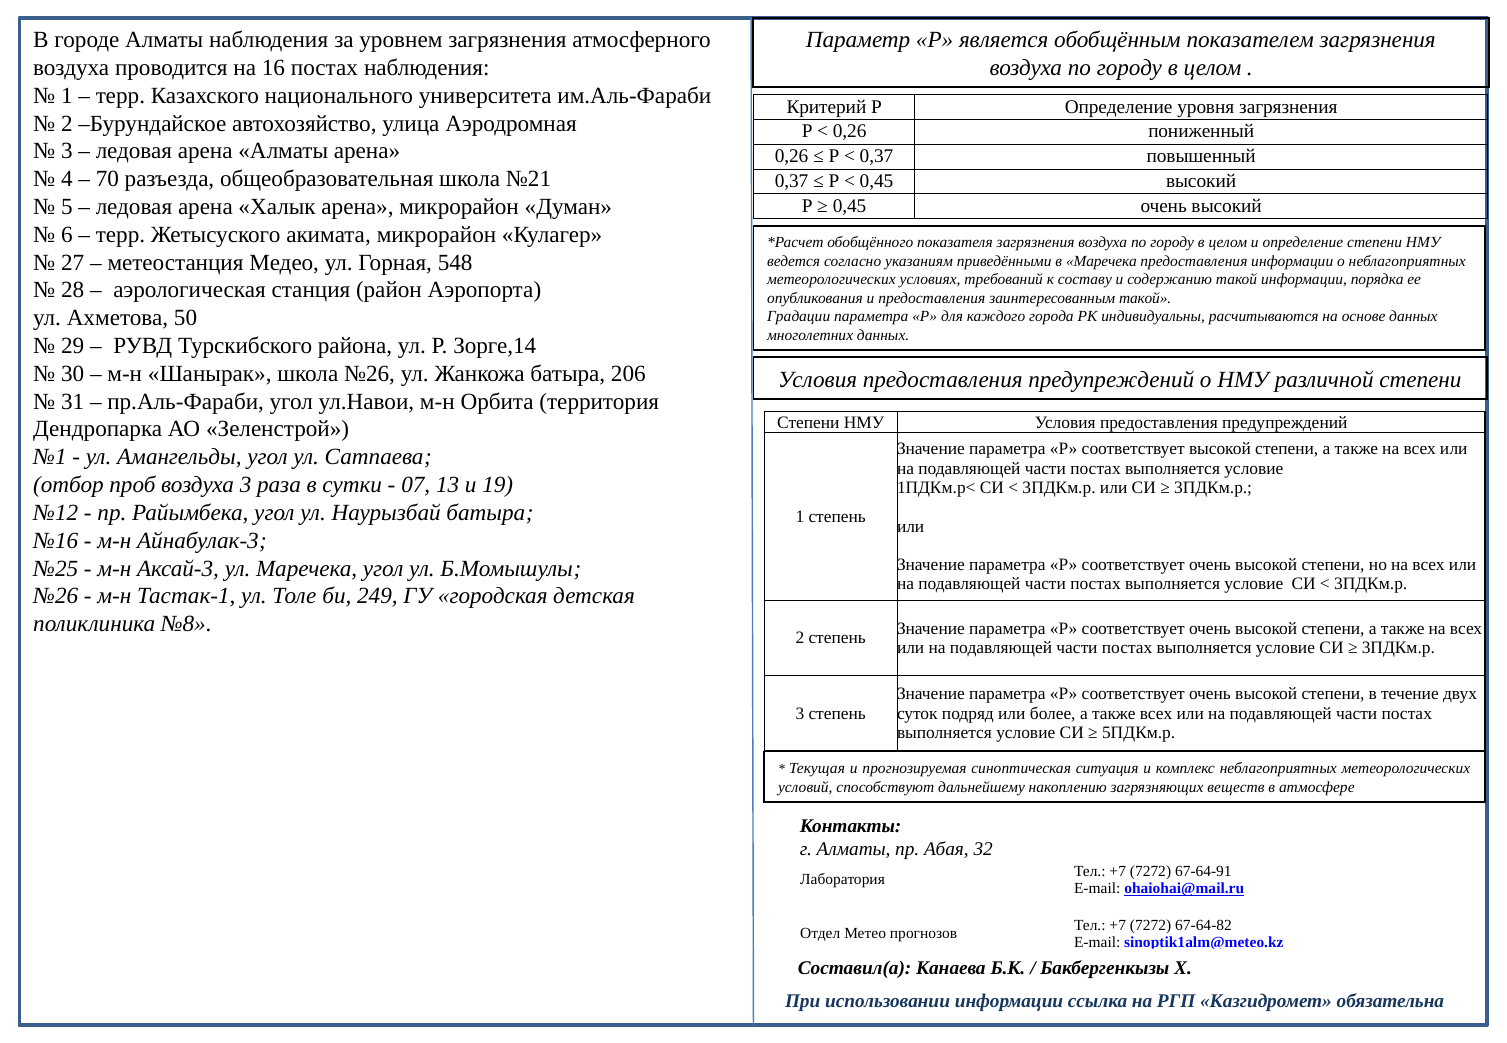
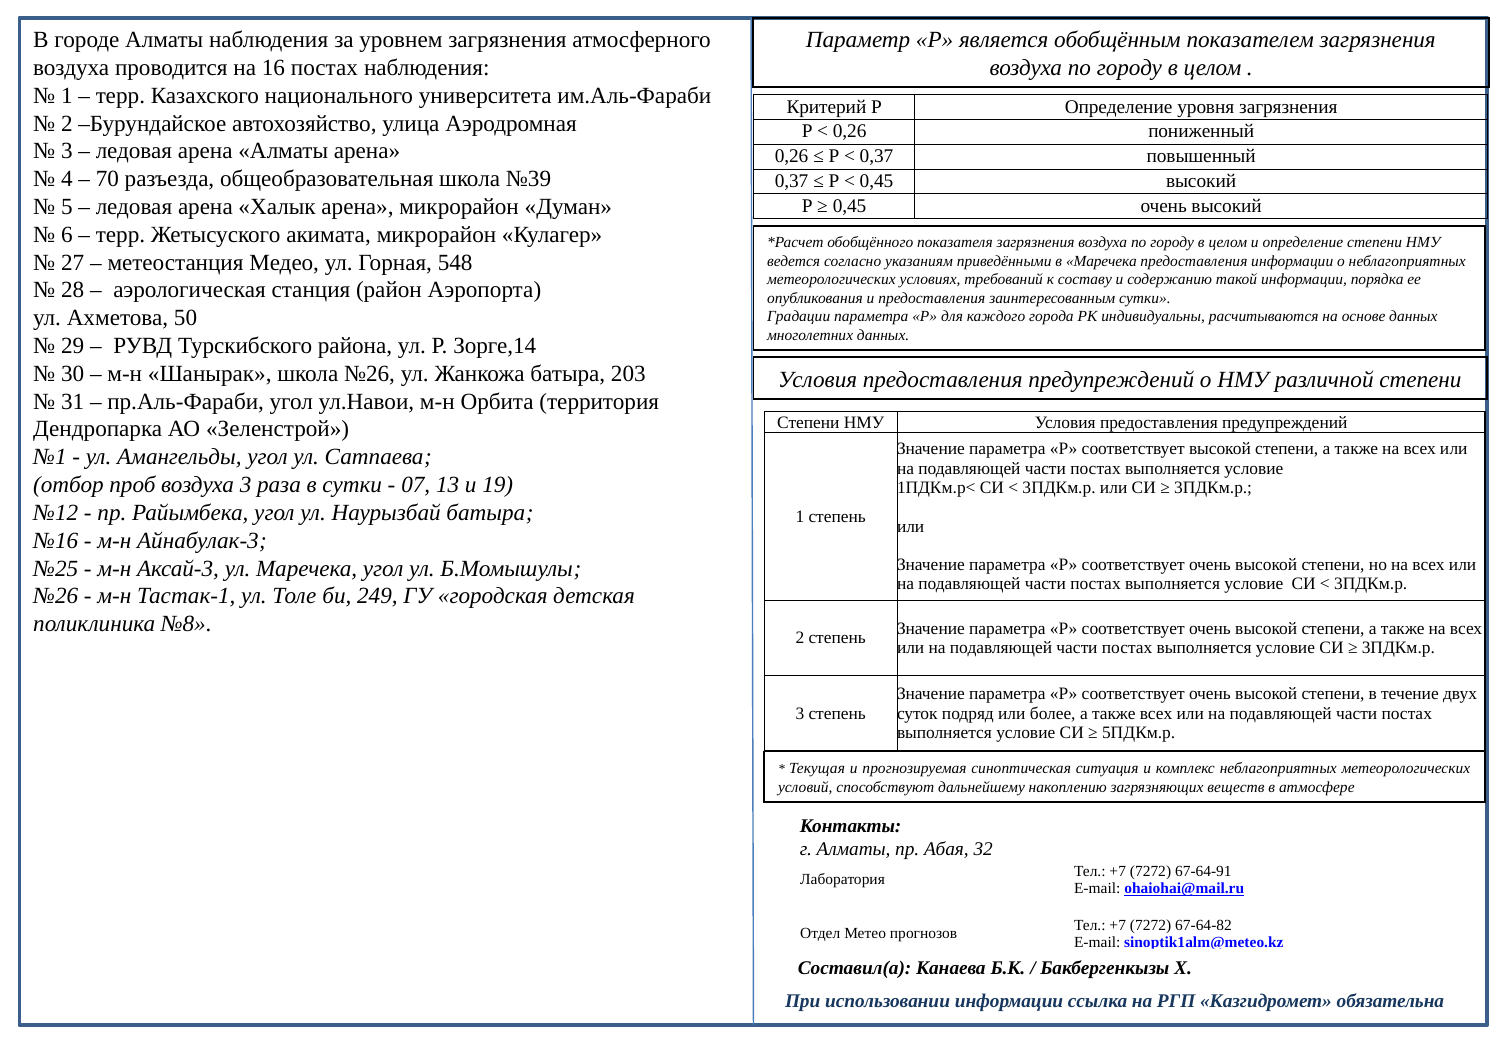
№21: №21 -> №39 (528, 179)
заинтересованным такой: такой -> сутки (1145, 298)
206: 206 -> 203 (628, 374)
